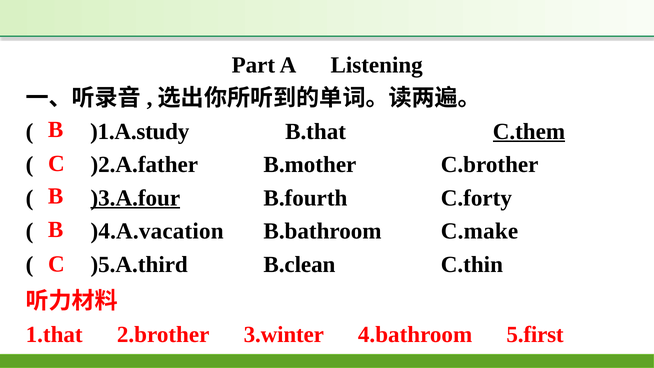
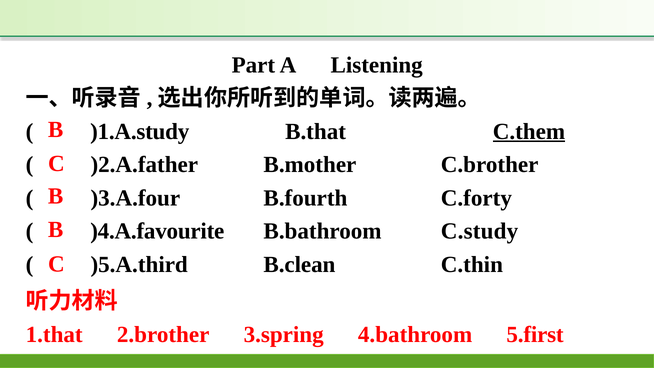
)3.A.four underline: present -> none (135, 198)
)4.A.vacation: )4.A.vacation -> )4.A.favourite (157, 231)
C.make: C.make -> C.study (480, 231)
3.winter: 3.winter -> 3.spring (284, 334)
